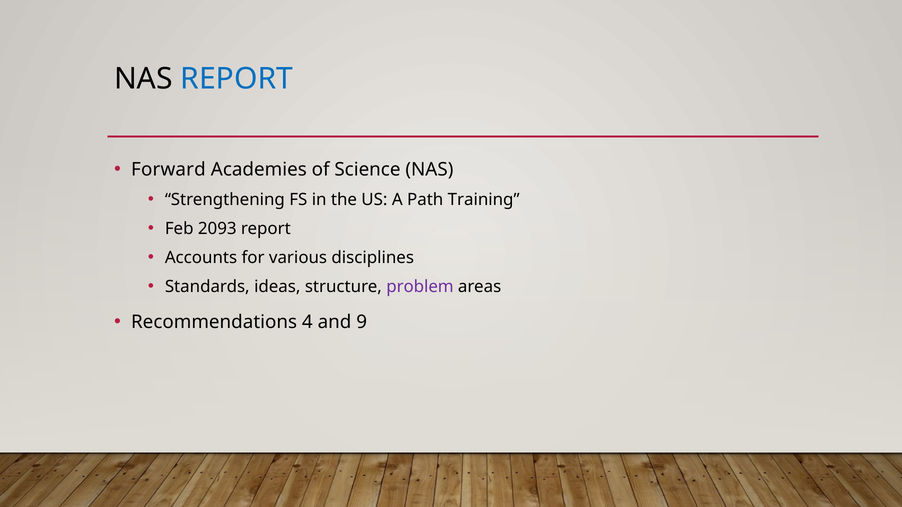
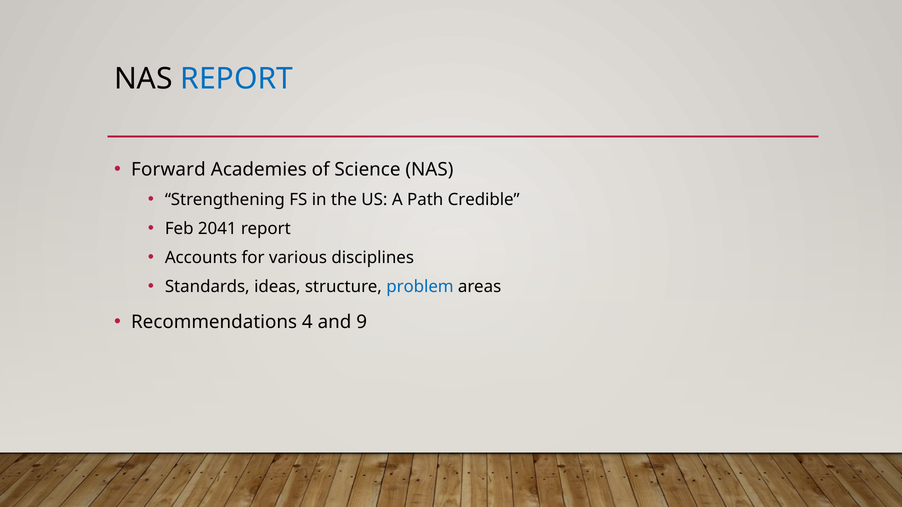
Training: Training -> Credible (484, 200)
2093: 2093 -> 2041 (217, 229)
problem colour: purple -> blue (420, 287)
